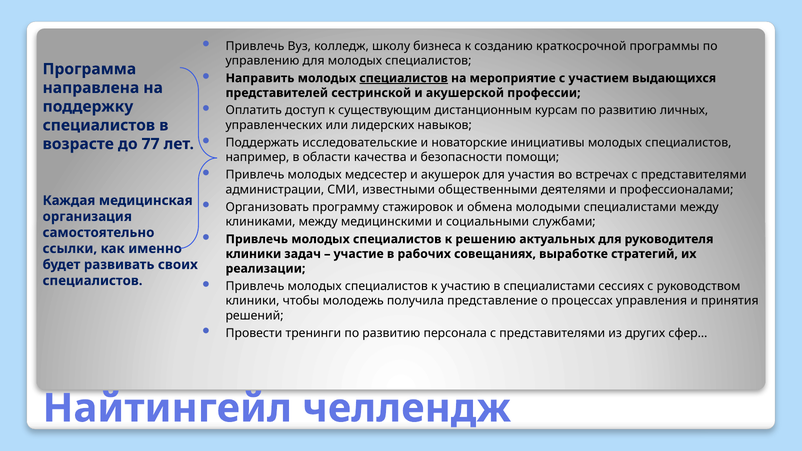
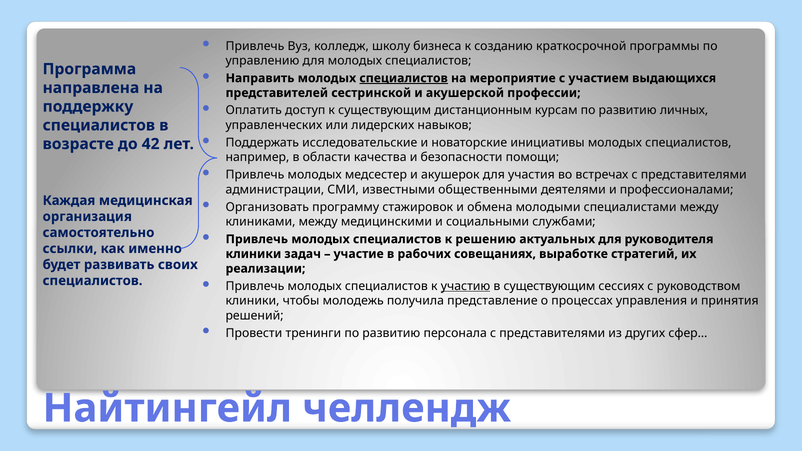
77: 77 -> 42 (151, 144)
участию underline: none -> present (466, 286)
в специалистами: специалистами -> существующим (549, 286)
